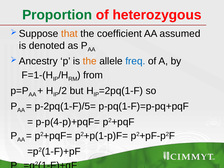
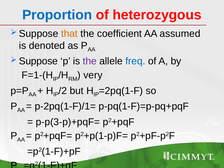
Proportion colour: green -> blue (57, 15)
Ancestry: Ancestry -> Suppose (38, 61)
the colour: orange -> purple (90, 61)
from: from -> very (93, 75)
p-2pq(1-F)/5=: p-2pq(1-F)/5= -> p-2pq(1-F)/1= (65, 106)
p-p(4-p)+pqF=: p-p(4-p)+pqF= -> p-p(3-p)+pqF= (68, 122)
